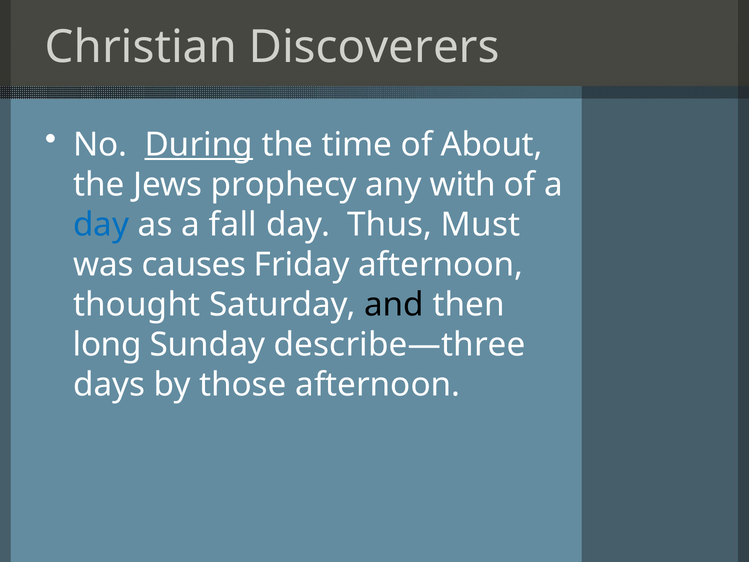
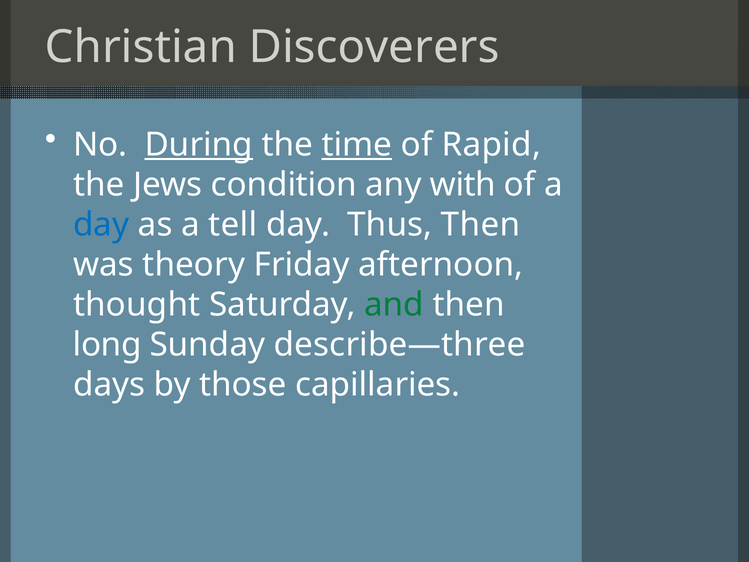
time underline: none -> present (357, 145)
About: About -> Rapid (491, 145)
prophecy: prophecy -> condition (284, 185)
fall: fall -> tell (233, 225)
Thus Must: Must -> Then (481, 225)
causes: causes -> theory (194, 265)
and colour: black -> green (394, 304)
those afternoon: afternoon -> capillaries (378, 384)
